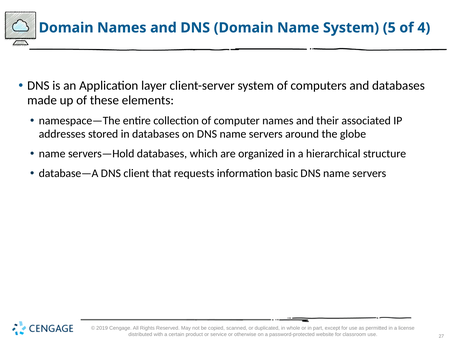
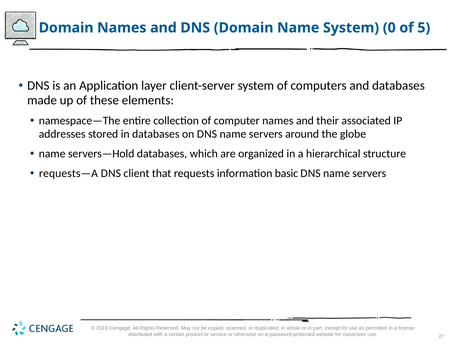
5: 5 -> 0 (389, 28)
4: 4 -> 5 (424, 28)
database—A: database—A -> requests—A (68, 173)
